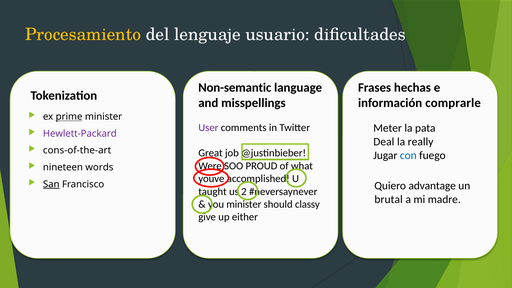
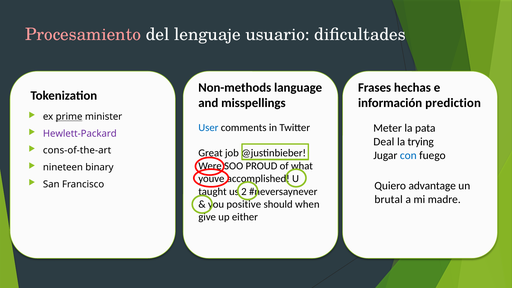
Procesamiento colour: yellow -> pink (83, 35)
Non-semantic: Non-semantic -> Non-methods (235, 88)
comprarle: comprarle -> prediction (453, 103)
User colour: purple -> blue (208, 127)
really: really -> trying (421, 142)
words: words -> binary (99, 167)
San underline: present -> none (51, 184)
minister: minister -> positive (244, 204)
classy: classy -> when (307, 204)
